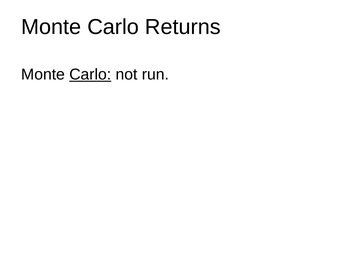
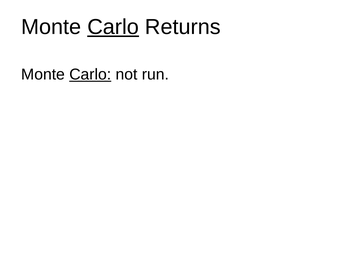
Carlo underline: none -> present (113, 27)
